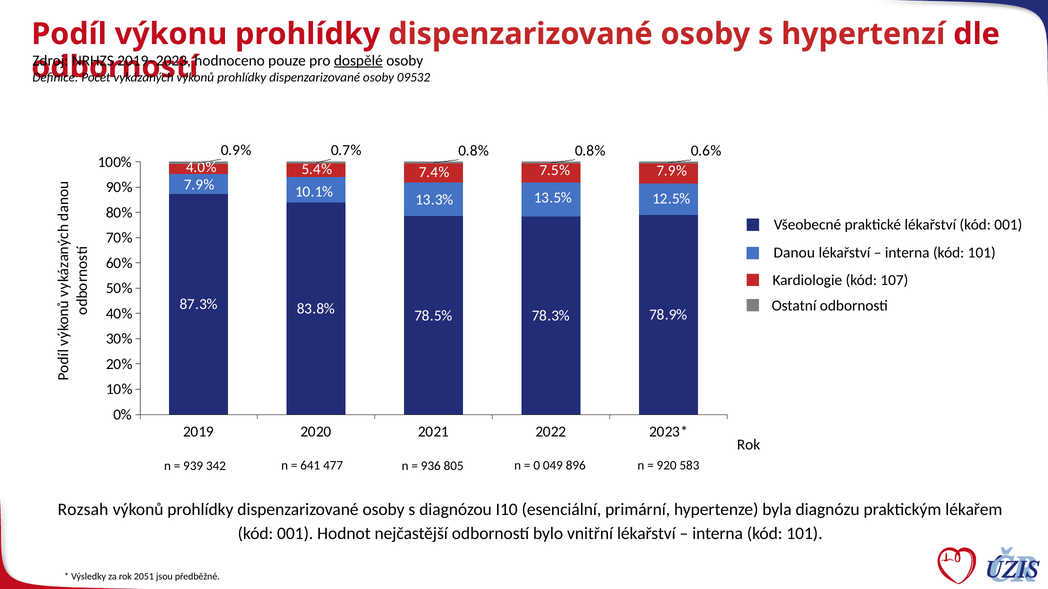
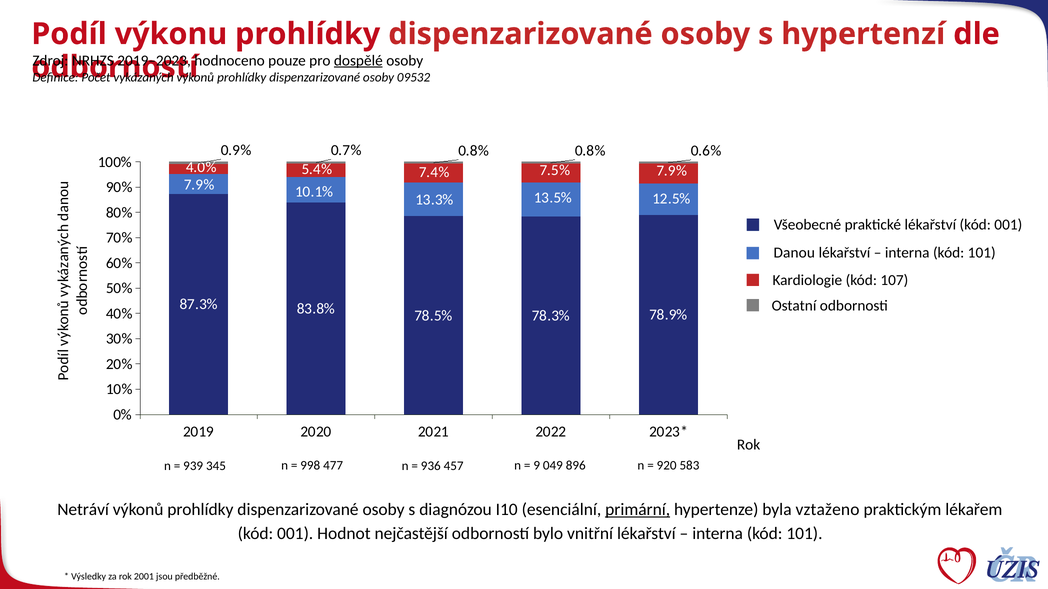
342: 342 -> 345 (216, 466)
641: 641 -> 998 (310, 466)
805: 805 -> 457 (454, 466)
0: 0 -> 9 (537, 466)
Rozsah: Rozsah -> Netráví (83, 510)
primární underline: none -> present (638, 510)
diagnózu: diagnózu -> vztaženo (828, 510)
2051: 2051 -> 2001 (144, 577)
